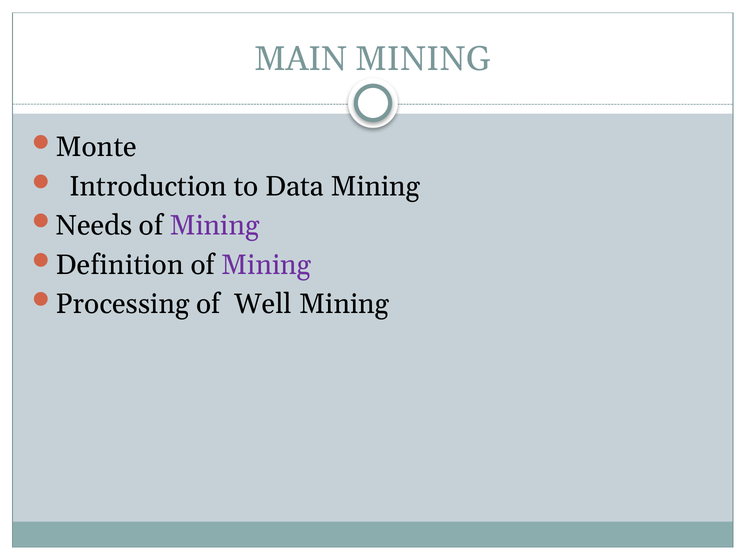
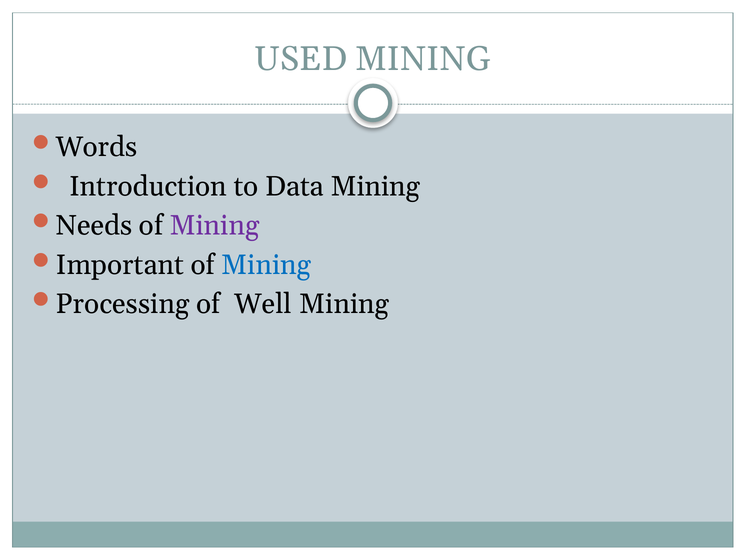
MAIN: MAIN -> USED (301, 59)
Monte: Monte -> Words (96, 147)
Definition: Definition -> Important (120, 265)
Mining colour: purple -> blue (266, 265)
